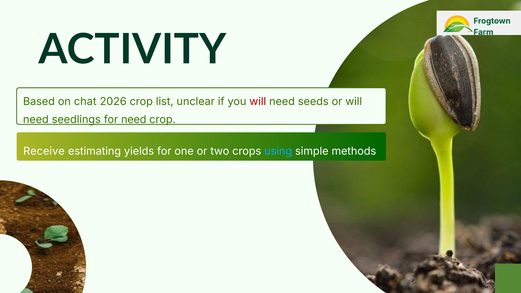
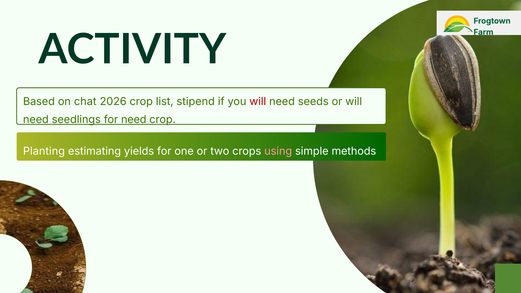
unclear: unclear -> stipend (196, 101)
Receive: Receive -> Planting (44, 151)
using colour: light blue -> pink (278, 151)
